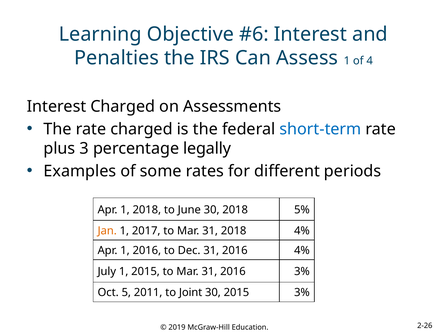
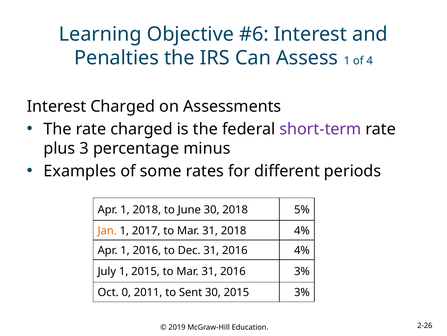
short-term colour: blue -> purple (320, 129)
legally: legally -> minus (207, 148)
5: 5 -> 0 (126, 292)
Joint: Joint -> Sent (191, 292)
